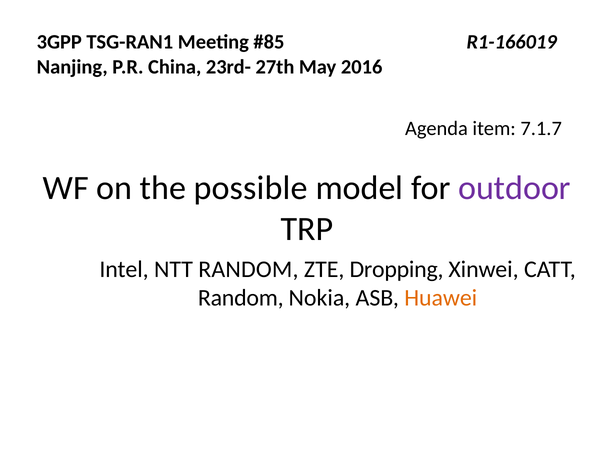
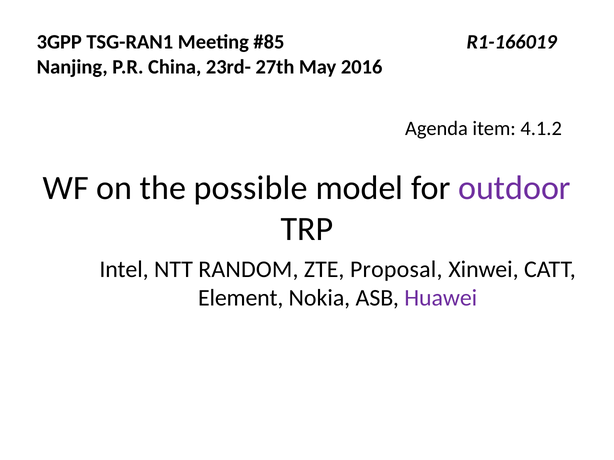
7.1.7: 7.1.7 -> 4.1.2 (541, 129)
Dropping: Dropping -> Proposal (396, 270)
Random: Random -> Element (241, 298)
Huawei colour: orange -> purple (441, 298)
